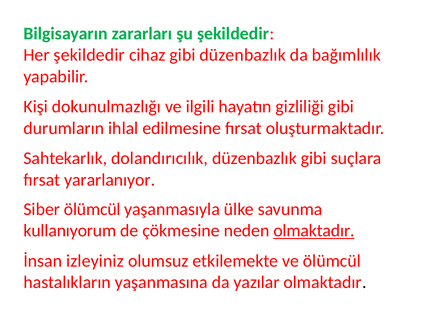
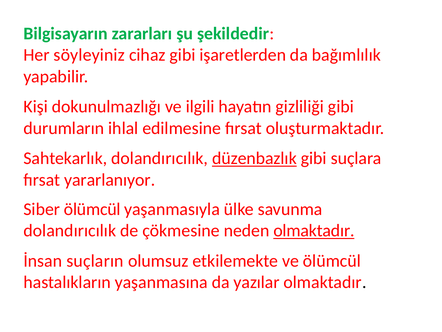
Her şekildedir: şekildedir -> söyleyiniz (89, 55)
gibi düzenbazlık: düzenbazlık -> işaretlerden (243, 55)
düzenbazlık underline: none -> present (254, 158)
kullanıyorum: kullanıyorum -> dolandırıcılık (70, 230)
izleyiniz: izleyiniz -> suçların (95, 261)
